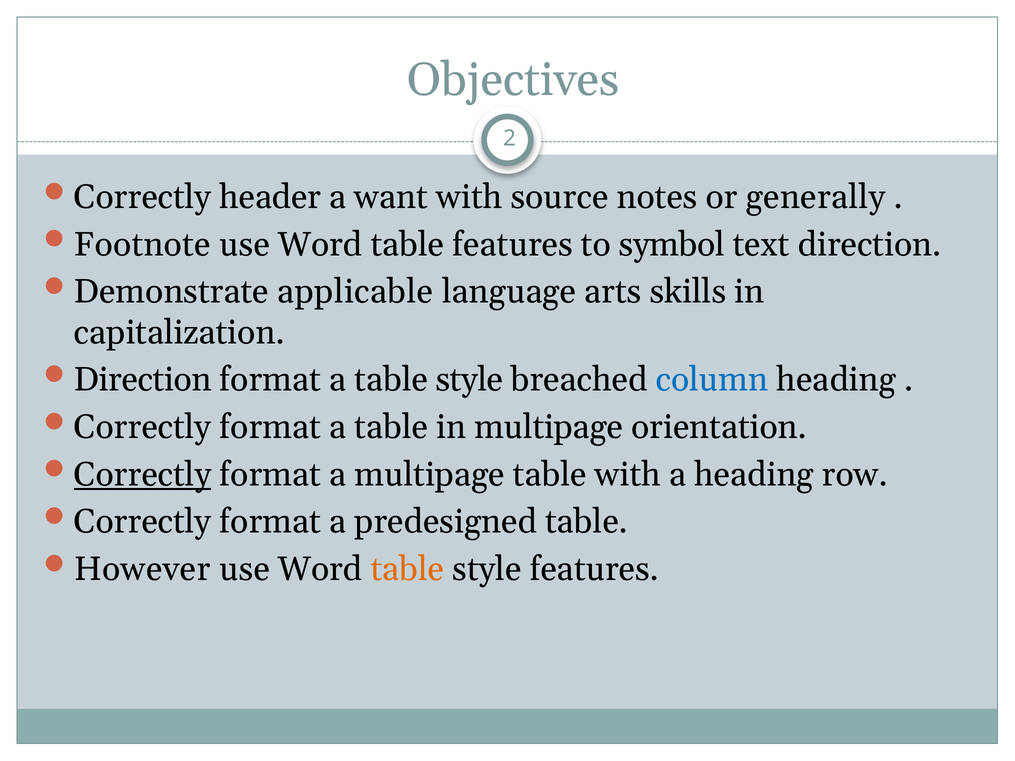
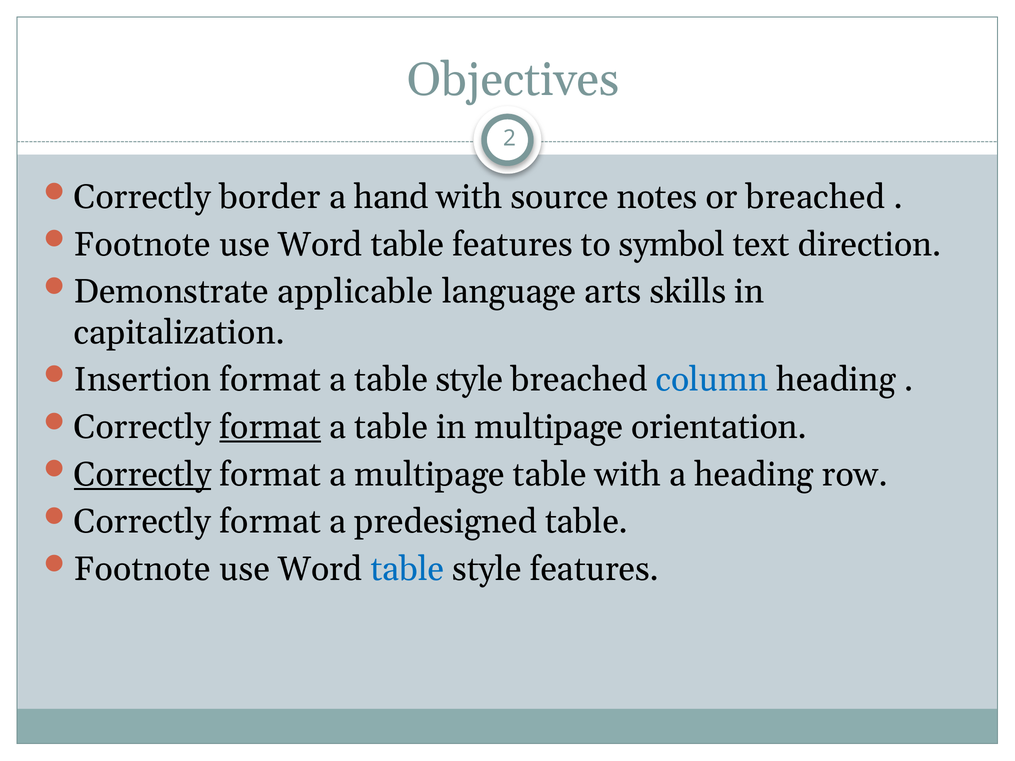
header: header -> border (270, 197)
want: want -> hand (391, 197)
or generally: generally -> breached (816, 197)
Direction: Direction -> Insertion (143, 380)
format underline: none -> present (270, 427)
However: However -> Footnote (142, 569)
table colour: orange -> blue (407, 569)
